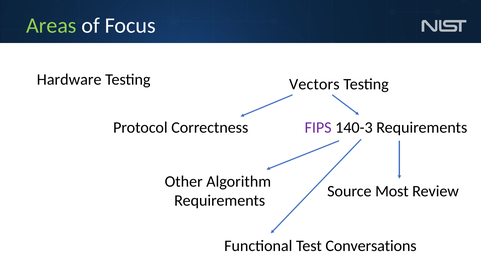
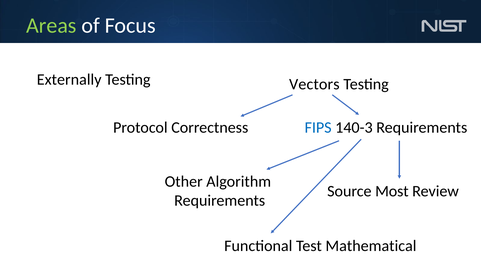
Hardware: Hardware -> Externally (69, 80)
FIPS colour: purple -> blue (318, 128)
Conversations: Conversations -> Mathematical (371, 246)
